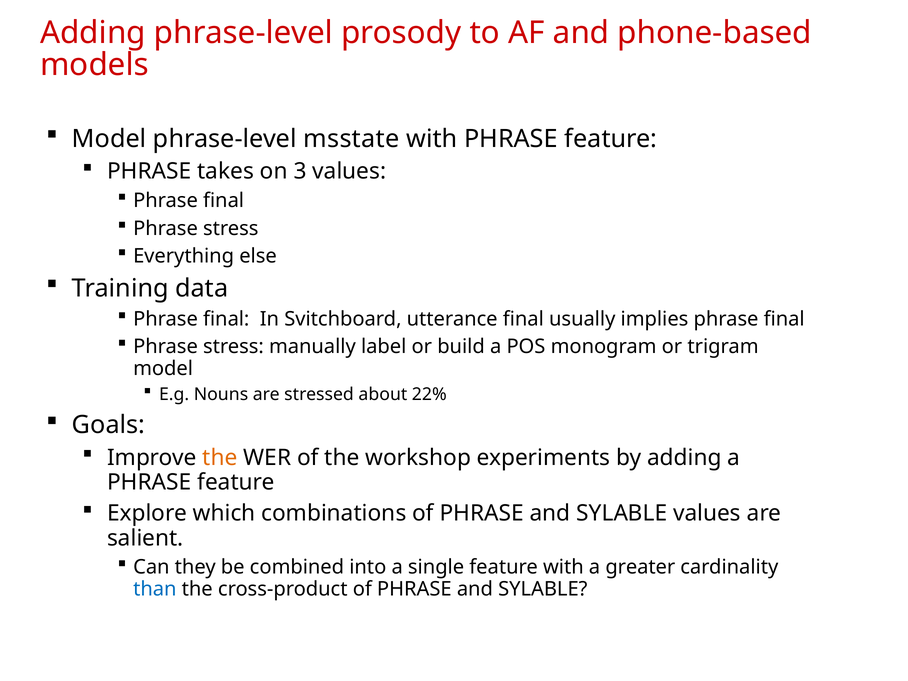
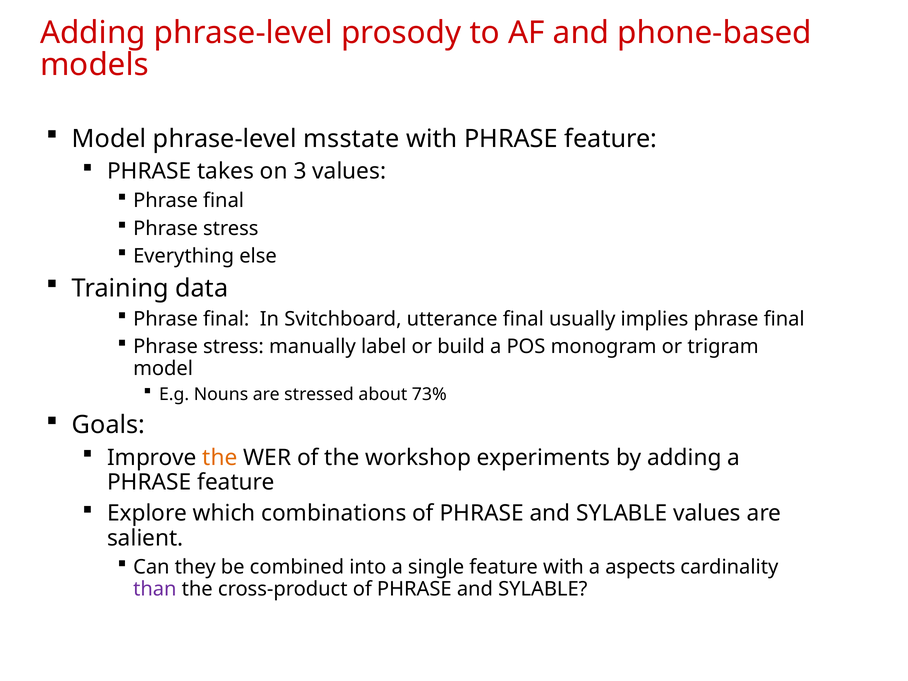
22%: 22% -> 73% (429, 394)
greater: greater -> aspects (640, 567)
than colour: blue -> purple (155, 589)
